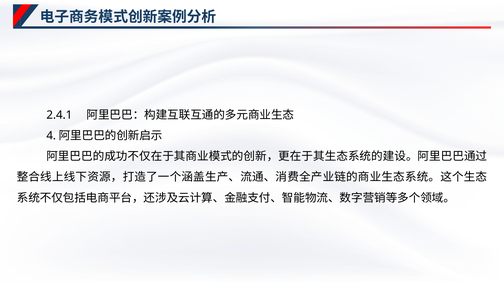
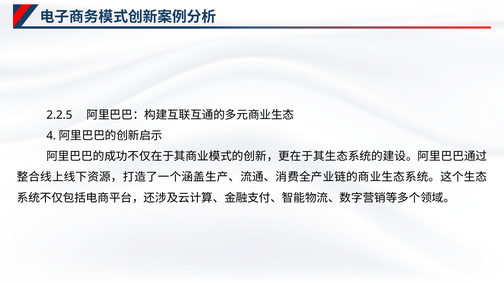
2.4.1: 2.4.1 -> 2.2.5 (59, 115)
